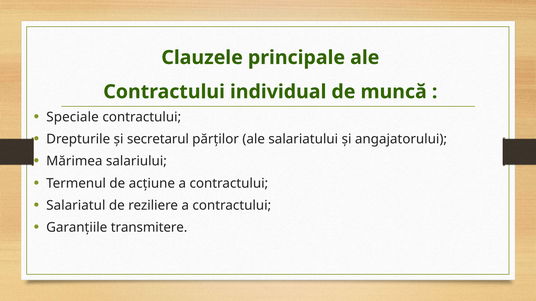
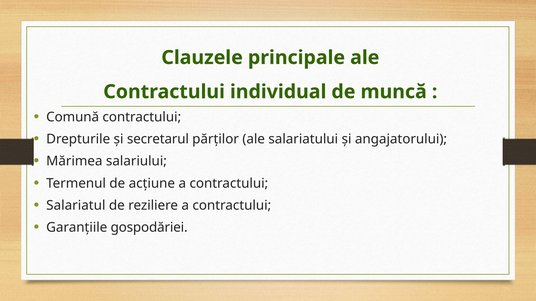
Speciale: Speciale -> Comună (73, 117)
transmitere: transmitere -> gospodăriei (149, 228)
